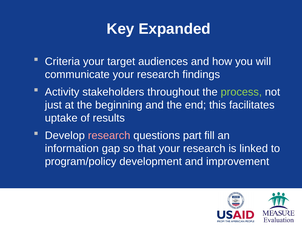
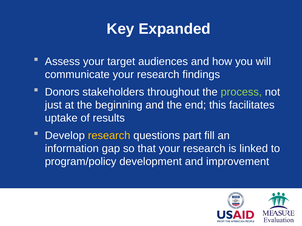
Criteria: Criteria -> Assess (62, 62)
Activity: Activity -> Donors (62, 92)
research colour: pink -> yellow (109, 136)
